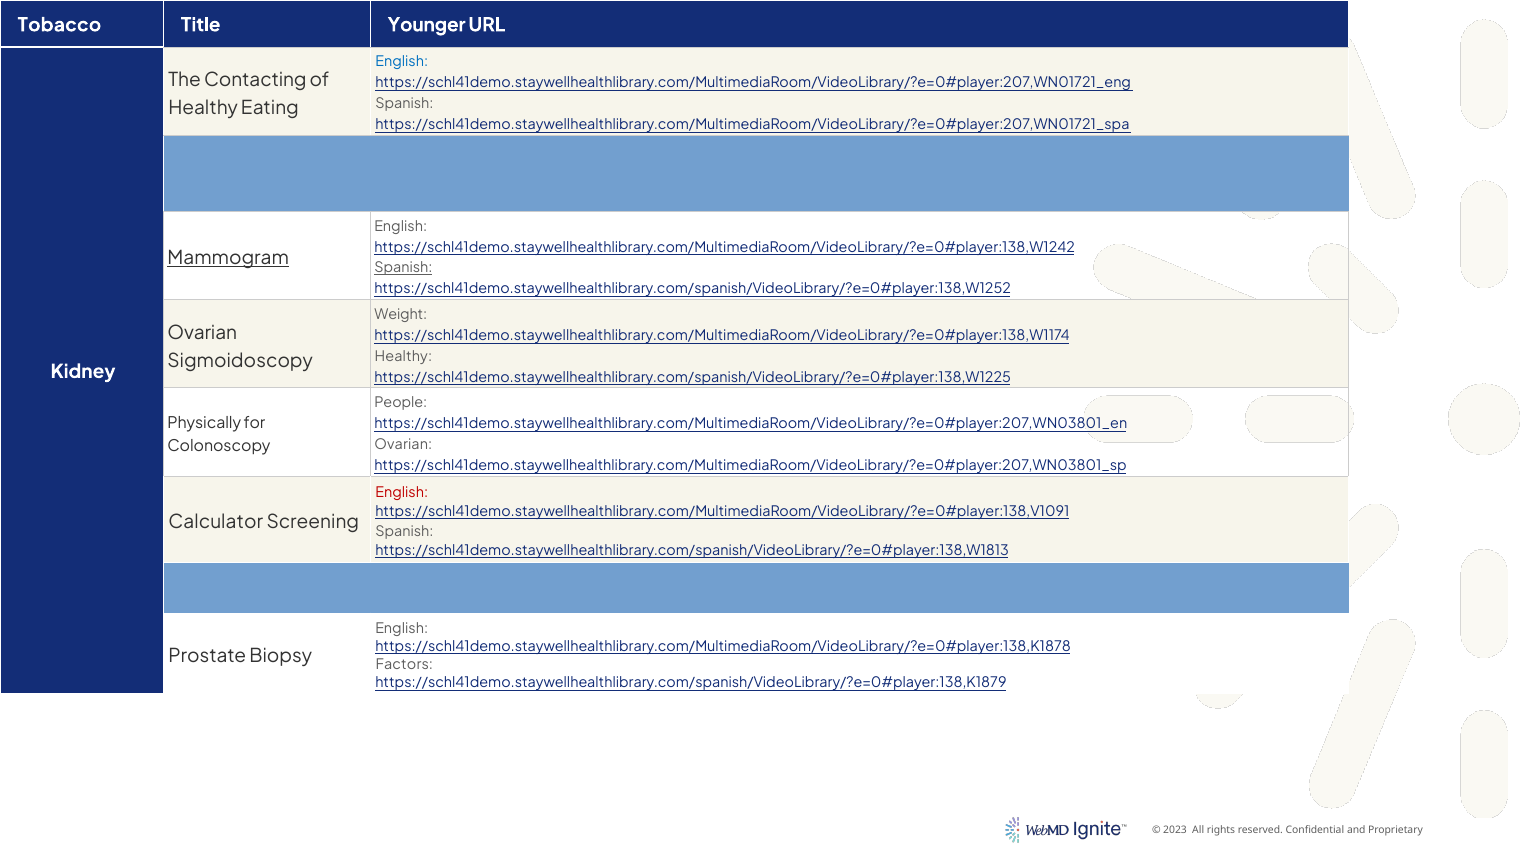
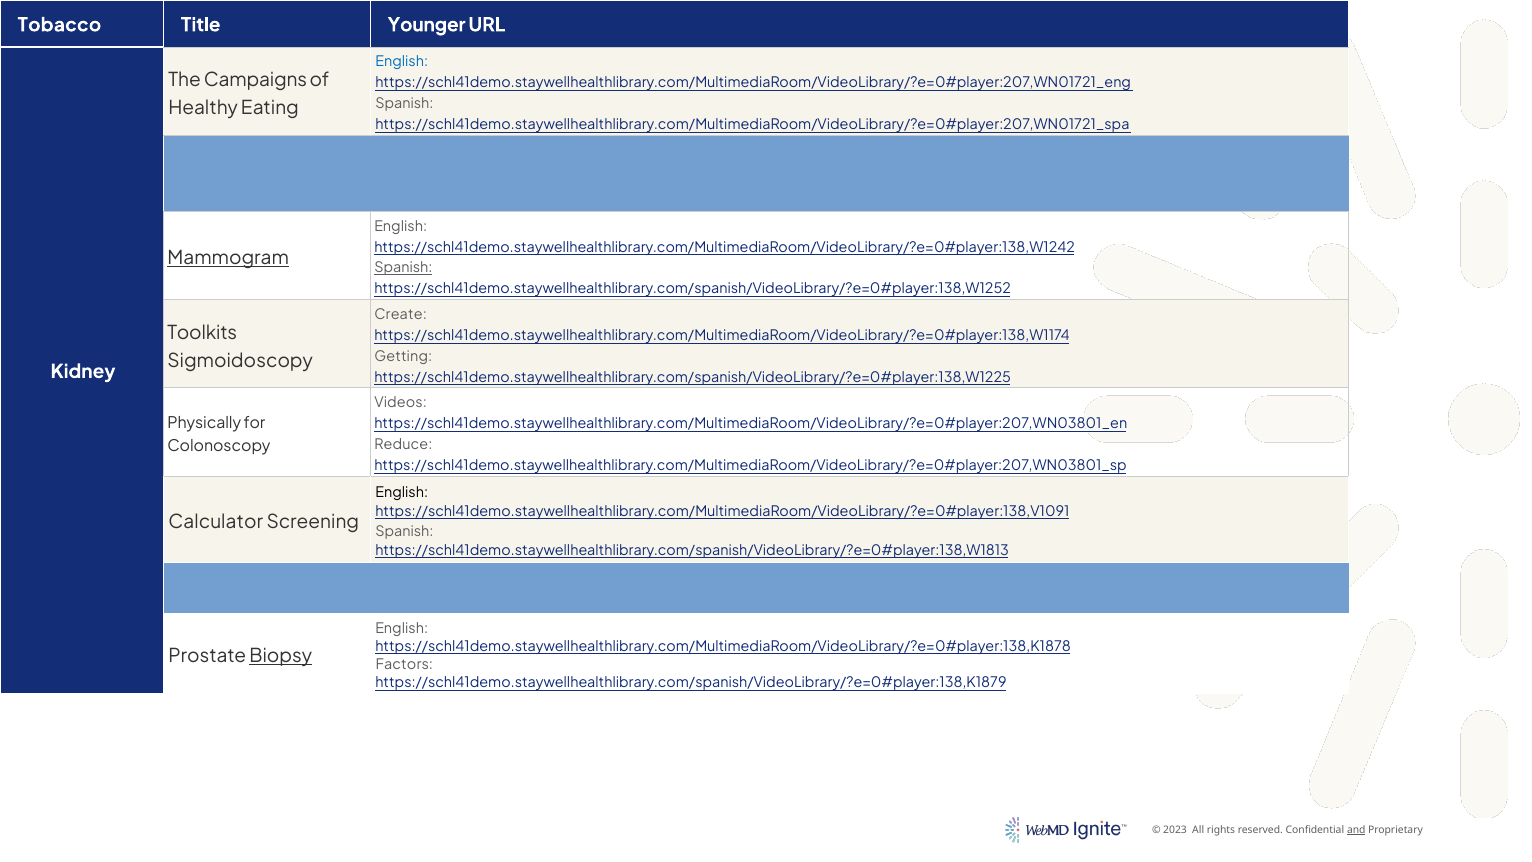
Contacting: Contacting -> Campaigns (255, 81)
Weight: Weight -> Create (401, 315)
Ovarian: Ovarian -> Toolkits (202, 333)
Healthy: Healthy -> Getting (403, 357)
People: People -> Videos (401, 403)
Ovarian: Ovarian -> Reduce (403, 445)
English colour: red -> black (402, 493)
Biopsy underline: none -> present (281, 656)
and underline: none -> present (1356, 830)
